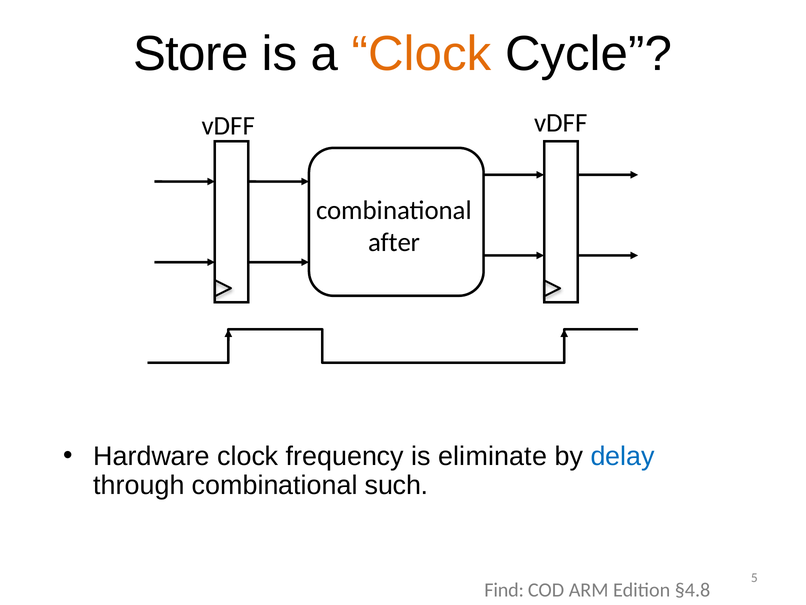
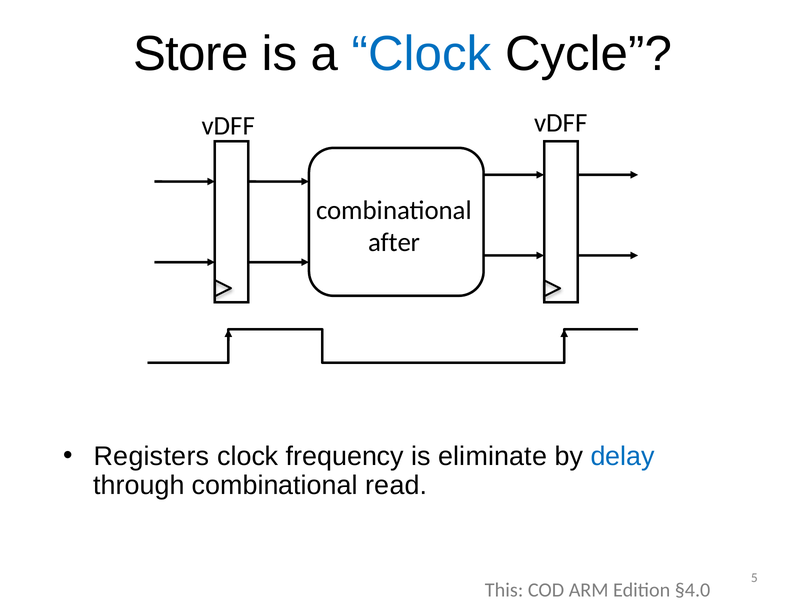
Clock colour: orange -> blue (422, 54)
Hardware: Hardware -> Registers (151, 456)
such: such -> read (396, 485)
Find: Find -> This (504, 589)
§4.8: §4.8 -> §4.0 (693, 589)
